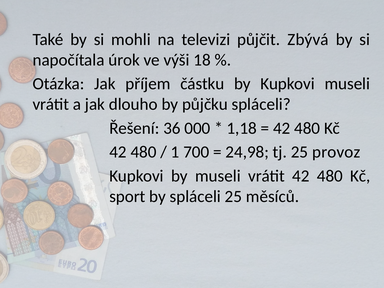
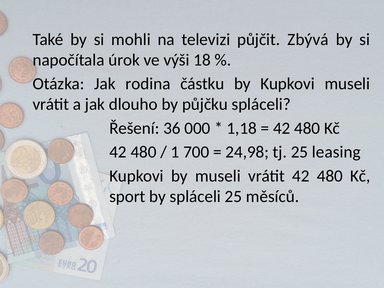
příjem: příjem -> rodina (148, 84)
provoz: provoz -> leasing (336, 152)
